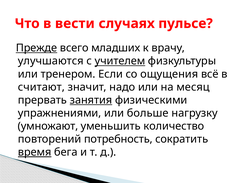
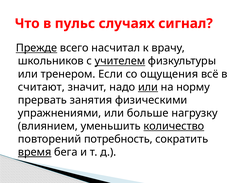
вести: вести -> пульс (75, 24)
пульсе: пульсе -> сигнал (186, 24)
младших: младших -> насчитал (116, 48)
улучшаются: улучшаются -> школьников (51, 61)
или underline: none -> present (148, 87)
месяц: месяц -> норму (193, 87)
занятия underline: present -> none (91, 100)
умножают: умножают -> влиянием (48, 127)
количество underline: none -> present (174, 127)
